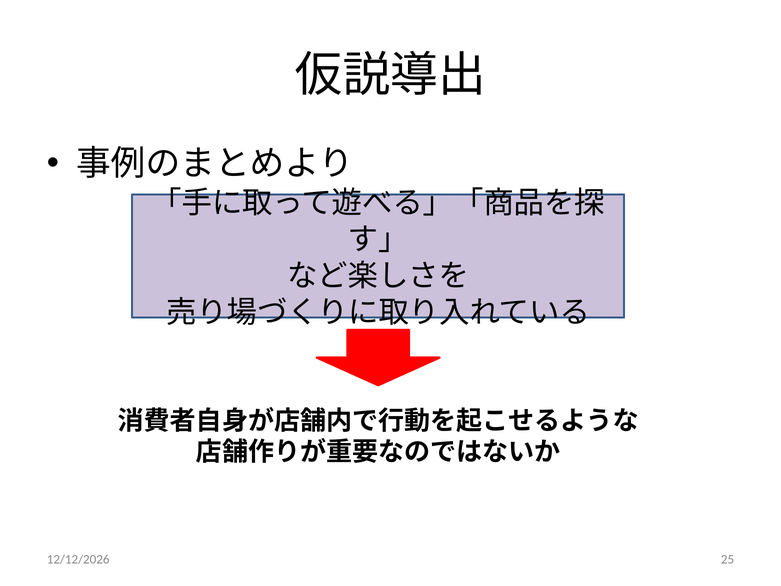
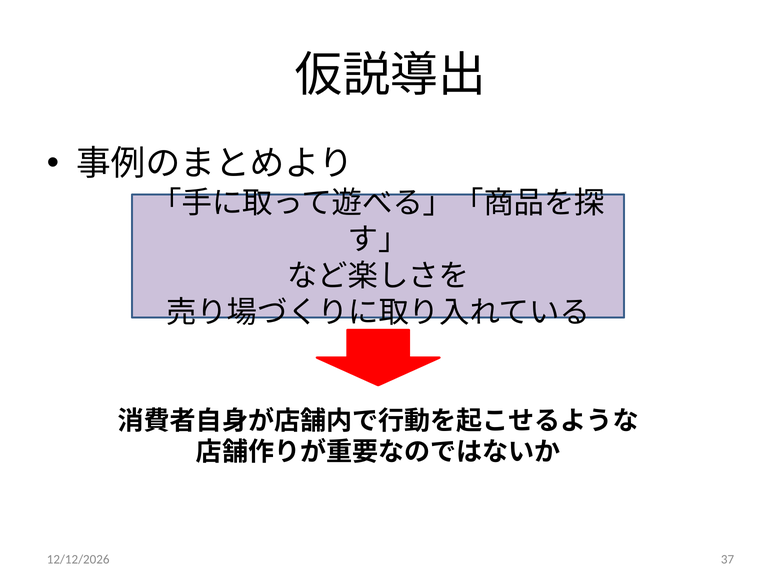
25: 25 -> 37 (728, 559)
